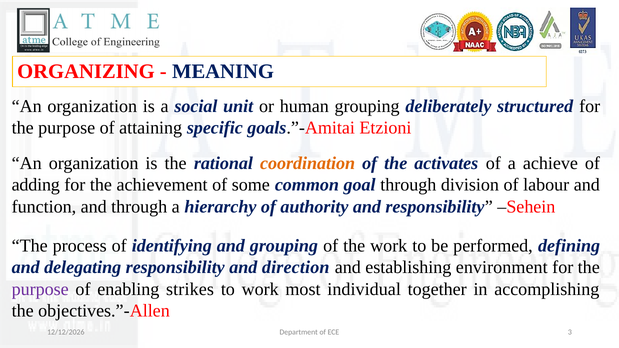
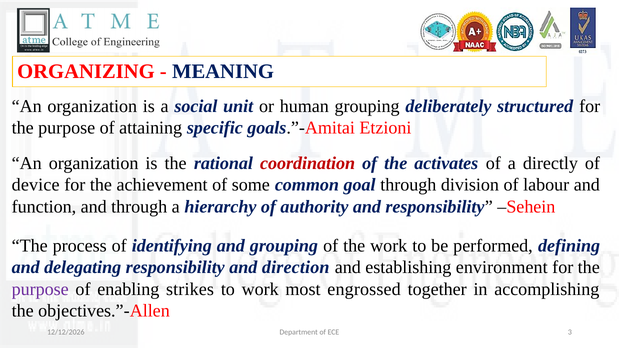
coordination colour: orange -> red (308, 163)
achieve: achieve -> directly (550, 163)
adding: adding -> device (36, 185)
individual: individual -> engrossed (364, 289)
